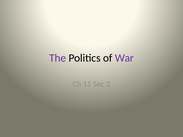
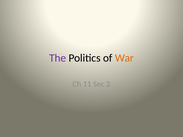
War colour: purple -> orange (124, 58)
